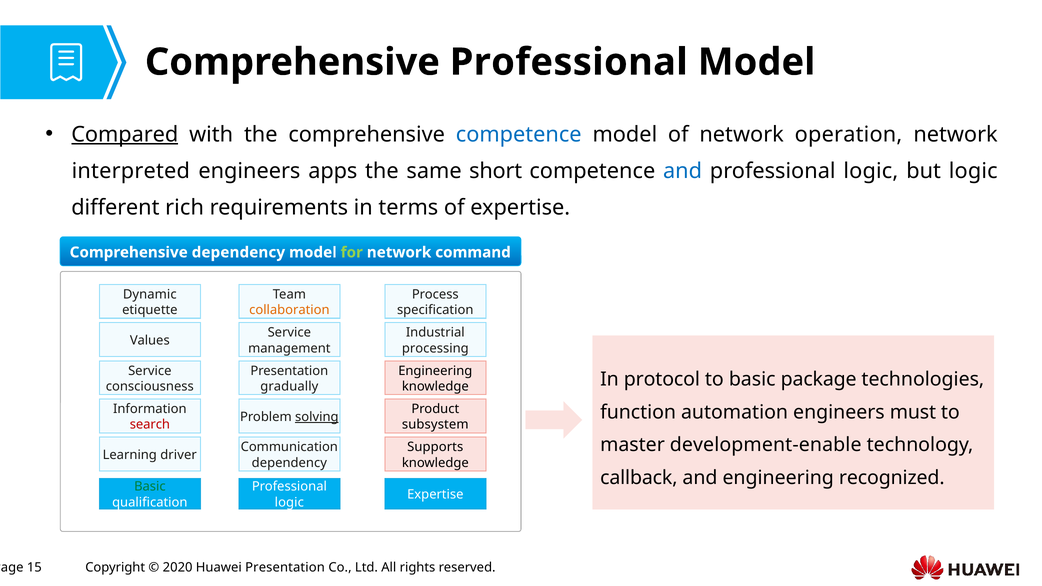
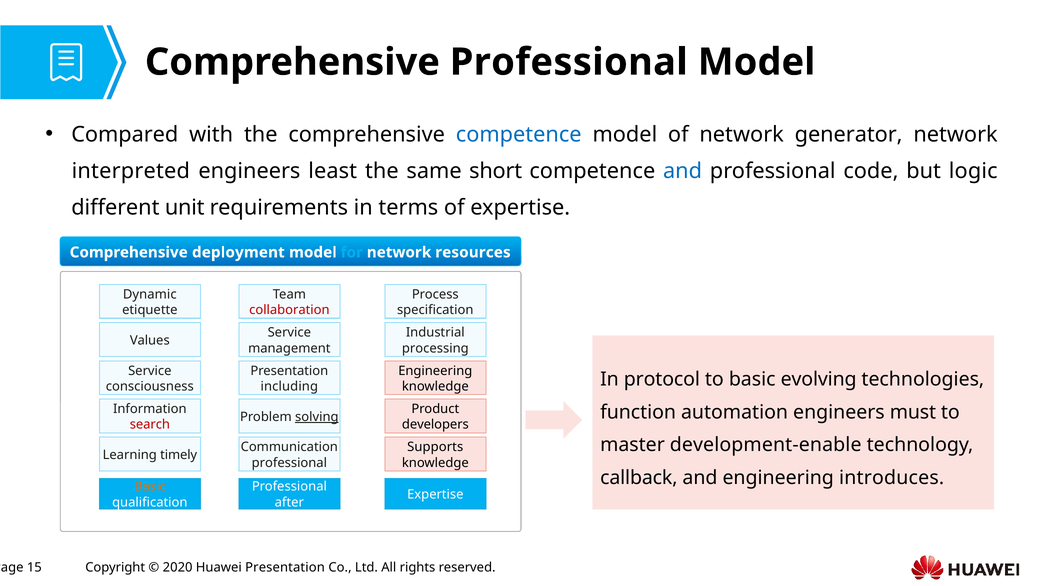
Compared underline: present -> none (125, 135)
operation: operation -> generator (849, 135)
apps: apps -> least (333, 171)
logic: logic -> code (871, 171)
rich: rich -> unit (185, 207)
Comprehensive dependency: dependency -> deployment (238, 252)
for colour: light green -> light blue (352, 252)
command: command -> resources (473, 252)
collaboration colour: orange -> red (289, 310)
package: package -> evolving (819, 379)
gradually: gradually -> including (289, 387)
subsystem: subsystem -> developers (435, 425)
driver: driver -> timely (179, 455)
dependency: dependency -> professional (289, 463)
recognized: recognized -> introduces (892, 478)
Basic colour: green -> orange (150, 487)
logic: logic -> after (289, 502)
